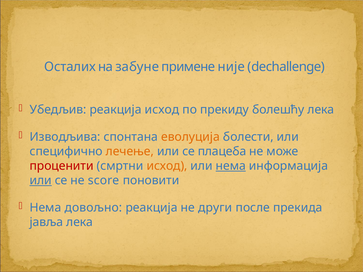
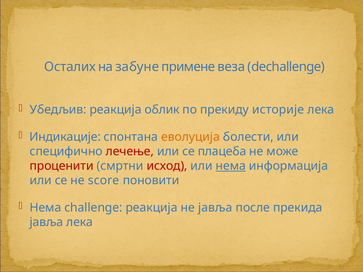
није: није -> веза (231, 67)
реакција исход: исход -> облик (162, 110)
болешћу: болешћу -> историје (278, 110)
Изводљива: Изводљива -> Индикације (65, 137)
лечење colour: orange -> red (130, 152)
исход colour: orange -> red (167, 166)
или underline: present -> none (41, 181)
довољно: довољно -> challenge (93, 208)
не други: други -> јавља (215, 208)
